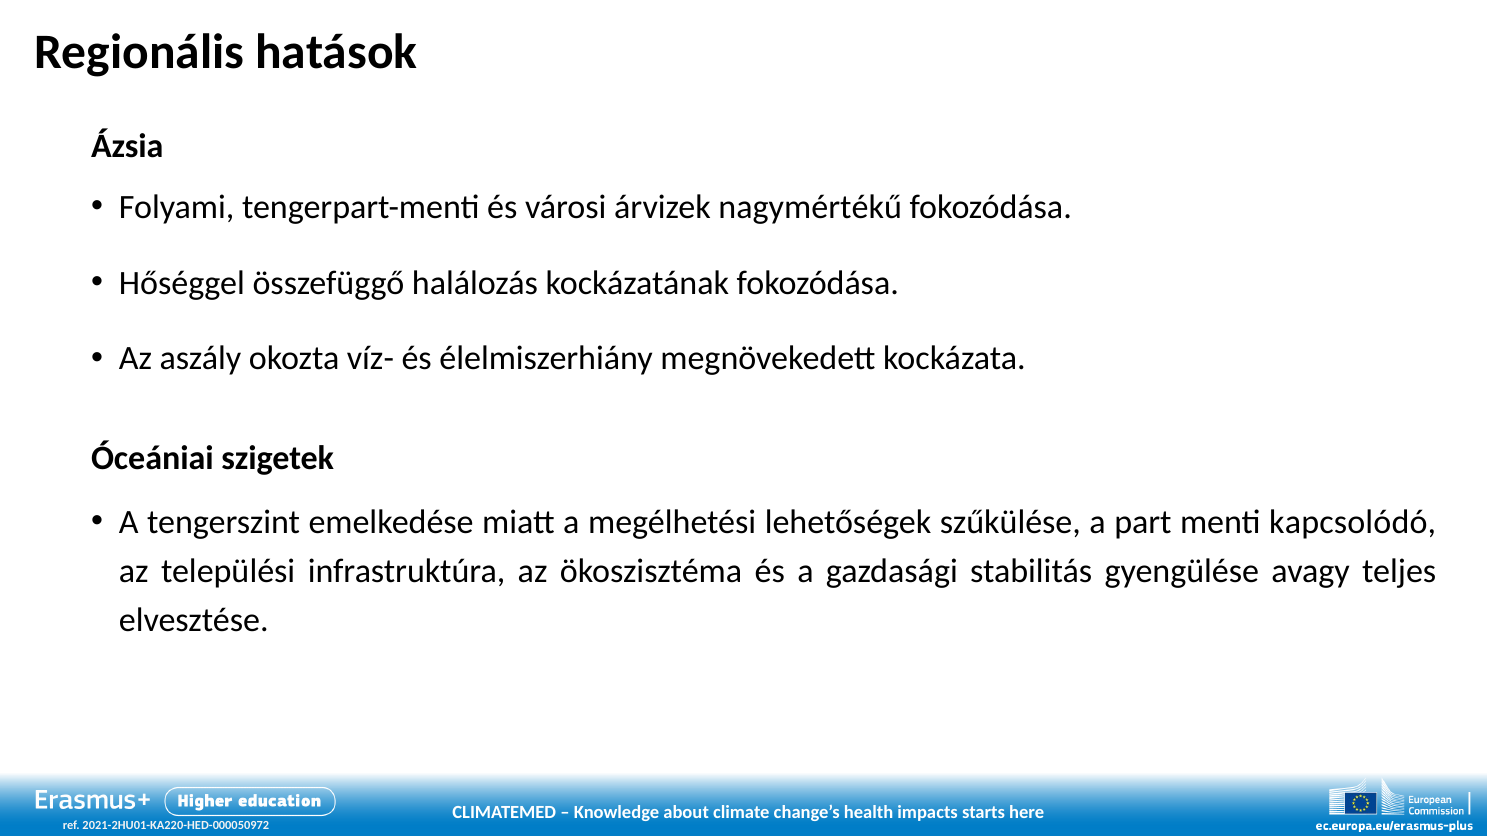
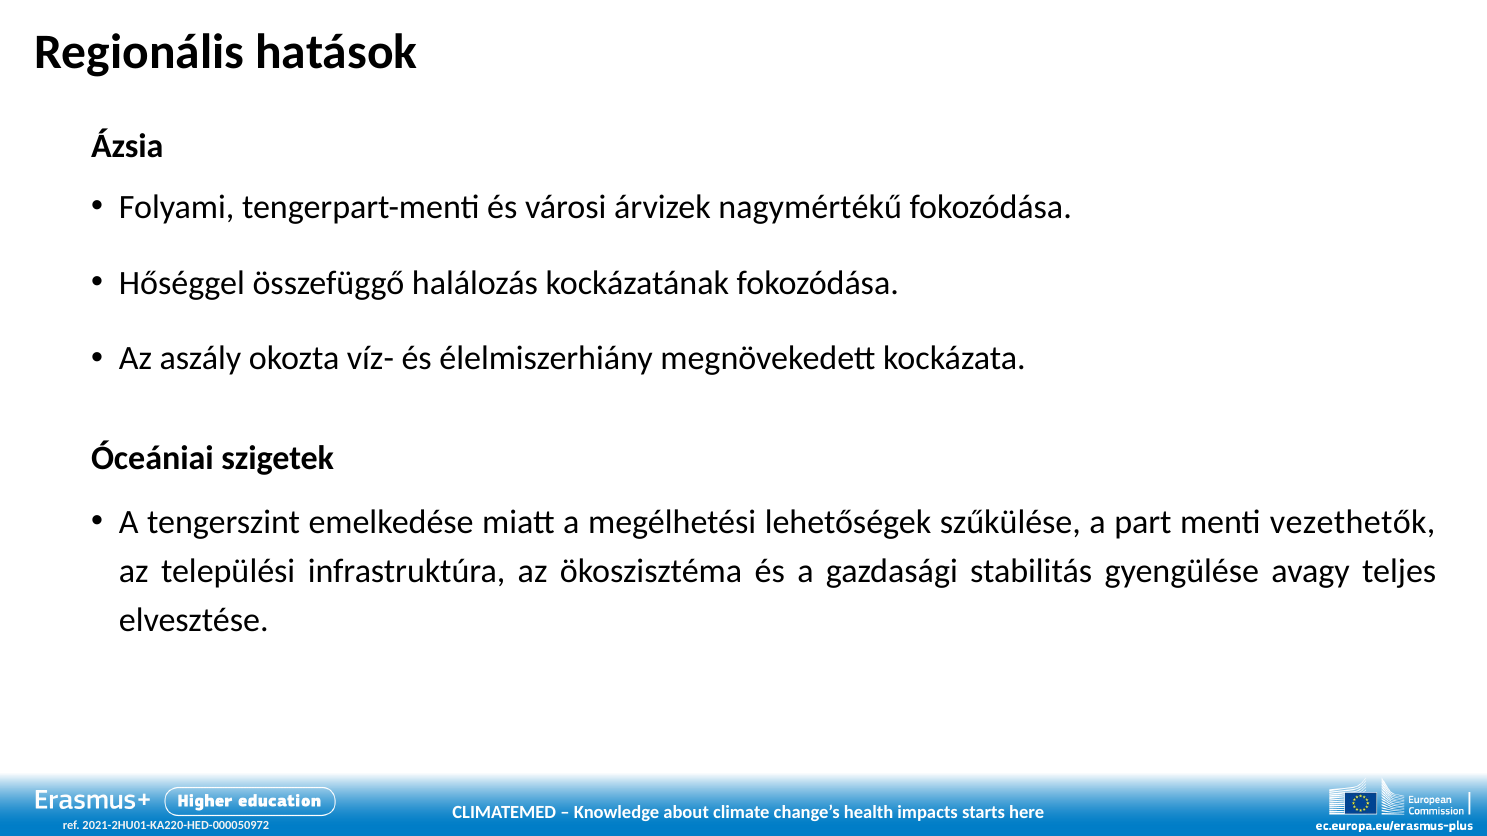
kapcsolódó: kapcsolódó -> vezethetők (1353, 523)
